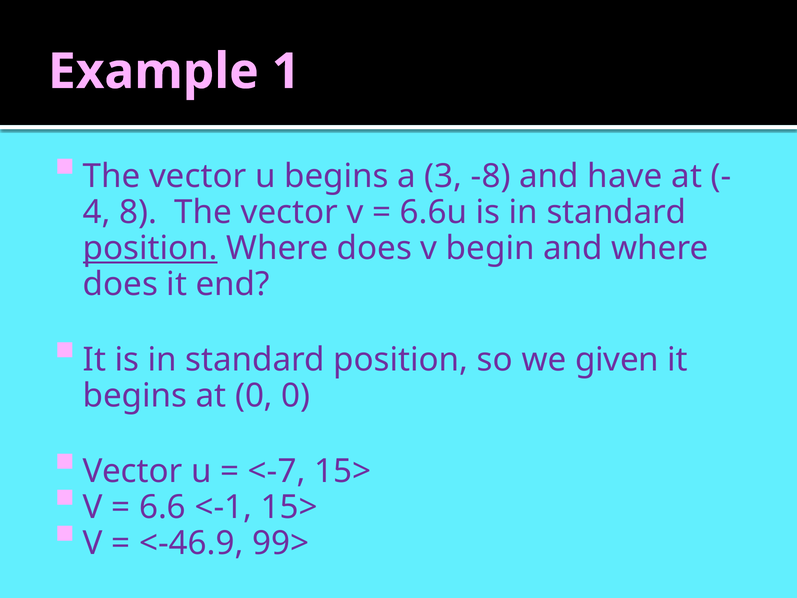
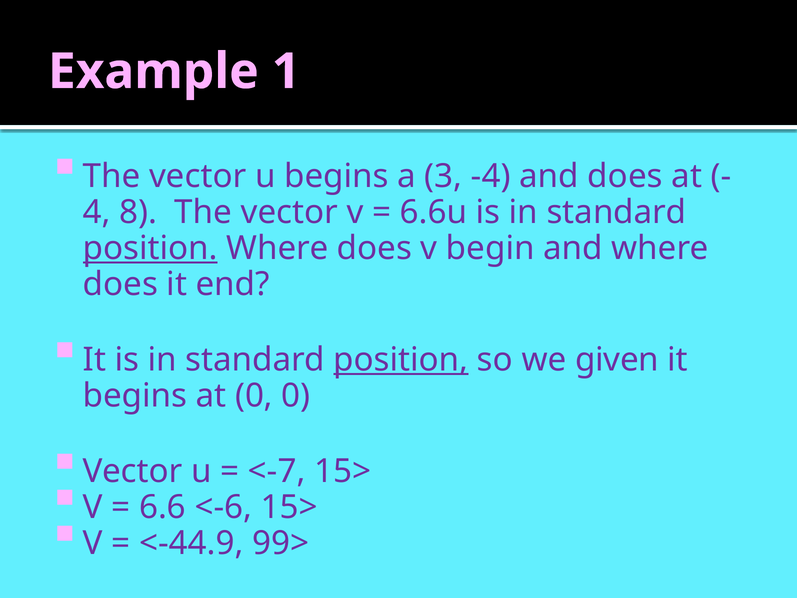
-8: -8 -> -4 (491, 176)
and have: have -> does (625, 176)
position underline: none -> present (401, 360)
<-1: <-1 -> <-6 (223, 507)
<-46.9: <-46.9 -> <-44.9 (191, 543)
